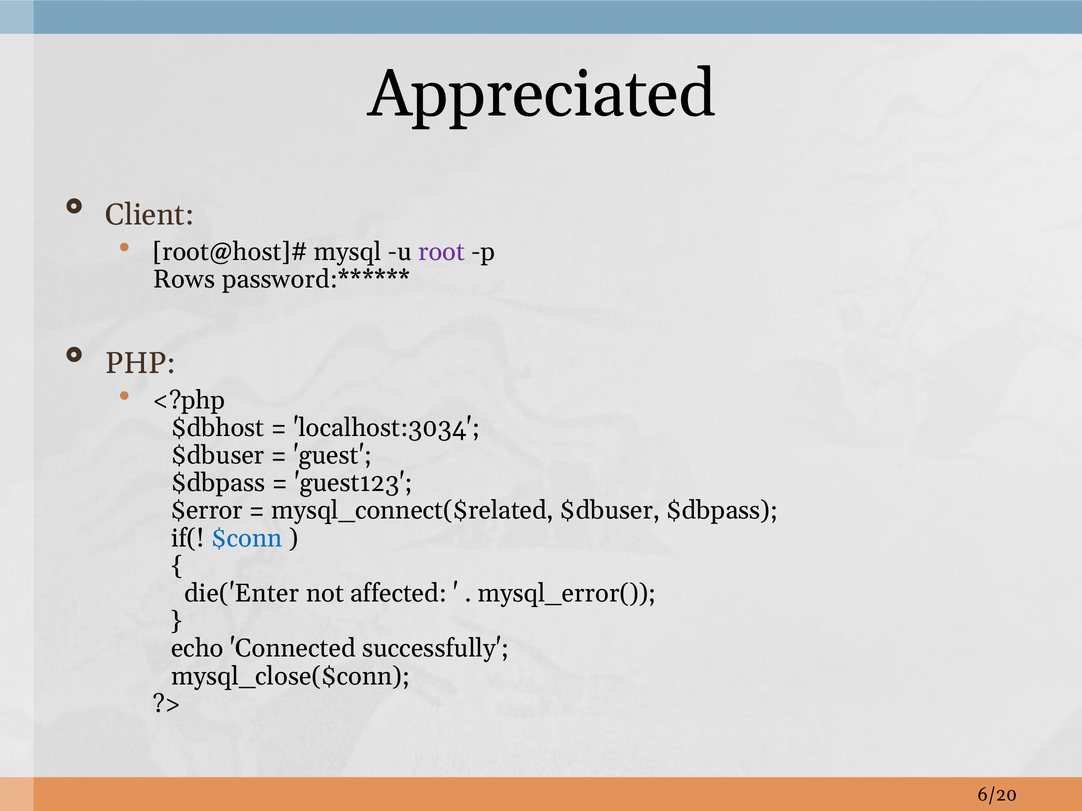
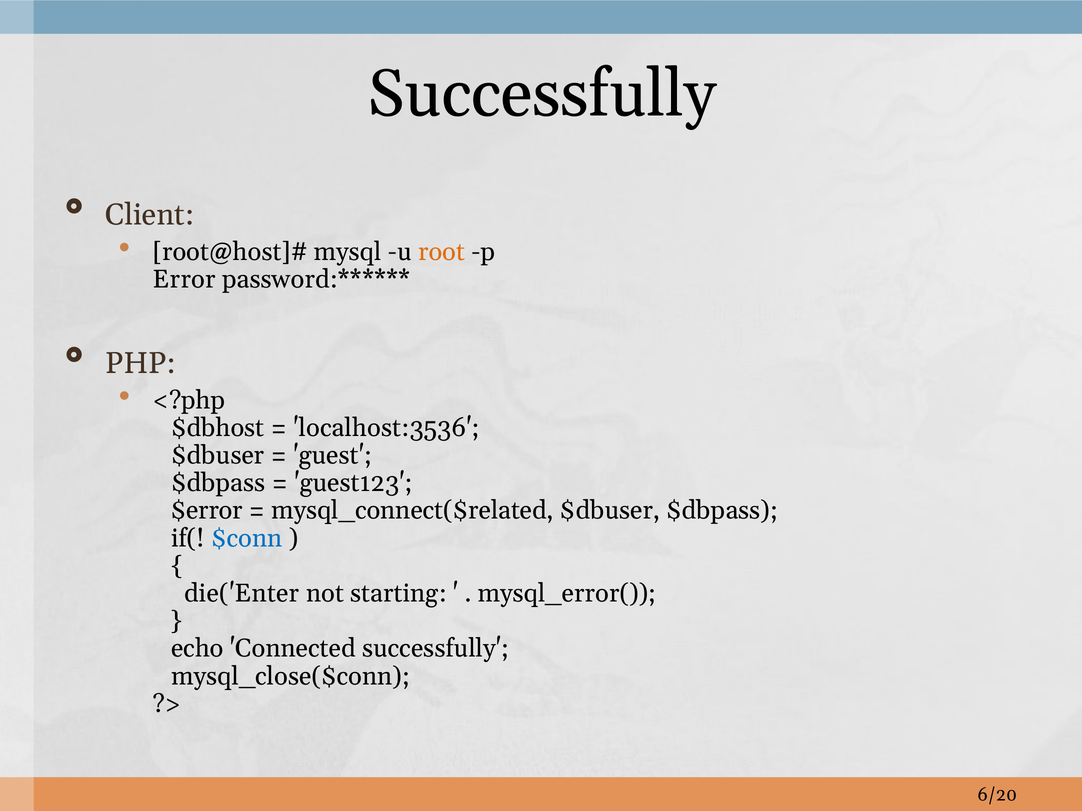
Appreciated: Appreciated -> Successfully (542, 94)
root colour: purple -> orange (442, 252)
Rows: Rows -> Error (184, 279)
localhost:3034: localhost:3034 -> localhost:3536 (386, 428)
affected: affected -> starting (398, 594)
